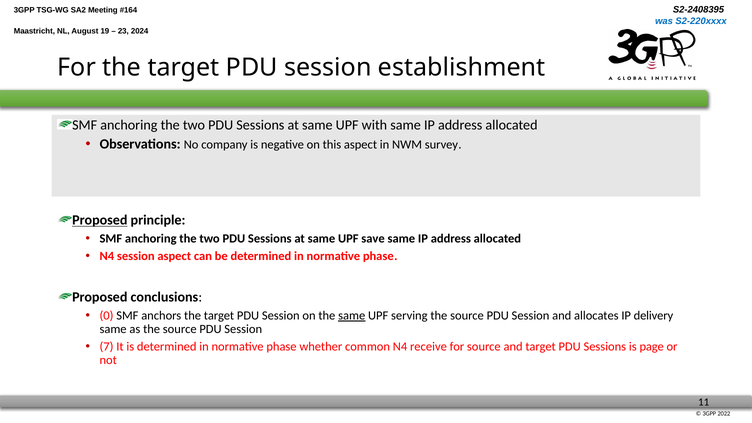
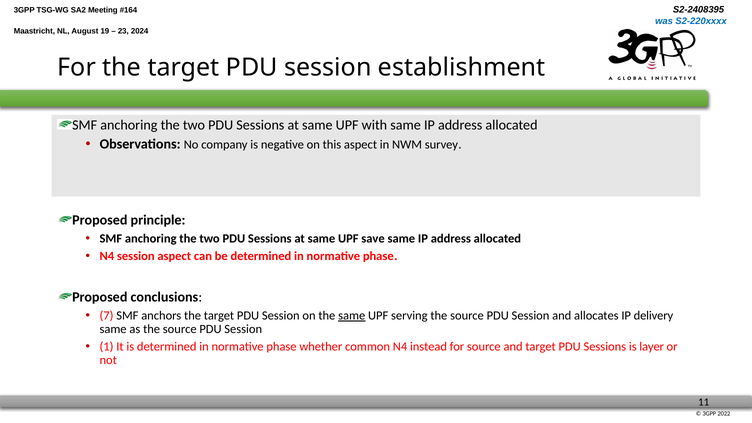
Proposed underline: present -> none (100, 220)
0: 0 -> 7 (107, 316)
7: 7 -> 1 (107, 347)
receive: receive -> instead (428, 347)
page: page -> layer (652, 347)
